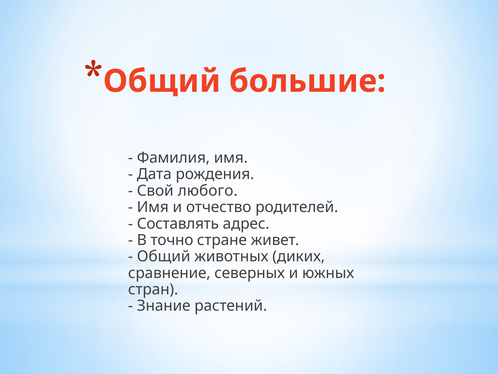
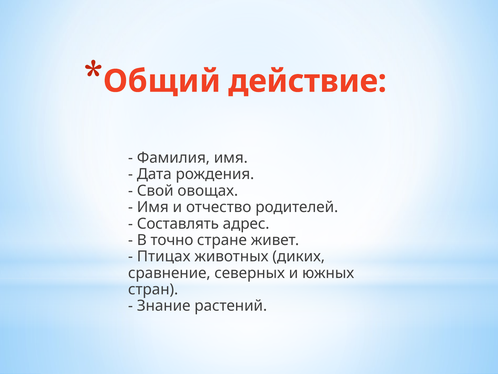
большие: большие -> действие (308, 81)
любого: любого -> овощах (208, 190)
Общий: Общий -> Птицах (164, 256)
